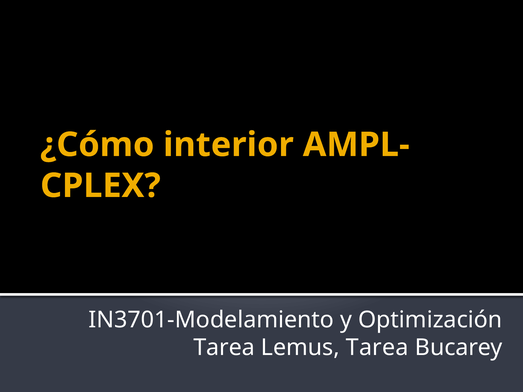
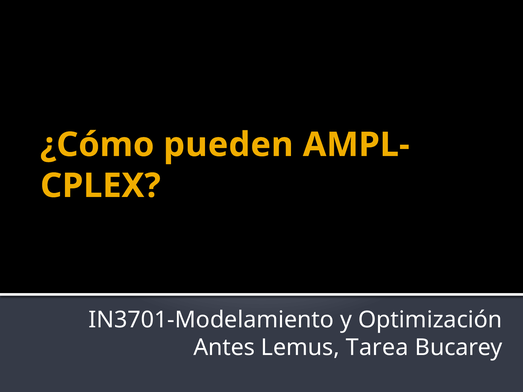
interior: interior -> pueden (228, 145)
Tarea: Tarea -> Antes (224, 348)
